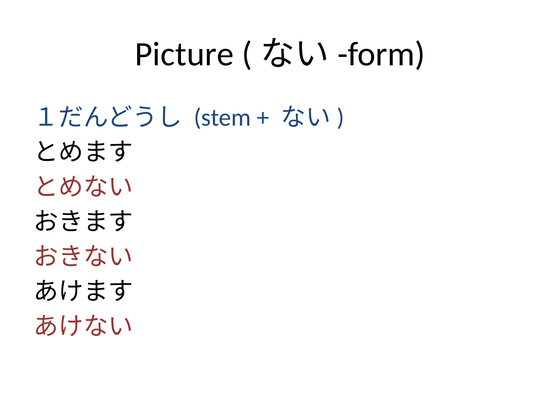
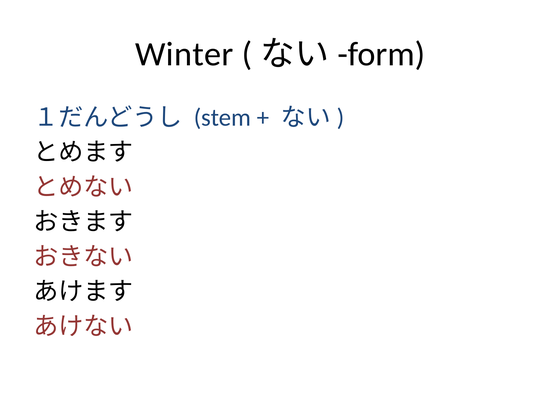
Picture: Picture -> Winter (184, 54)
